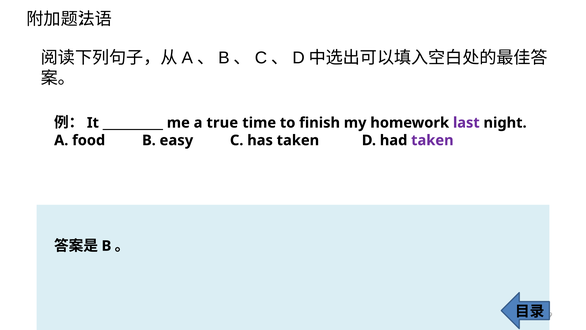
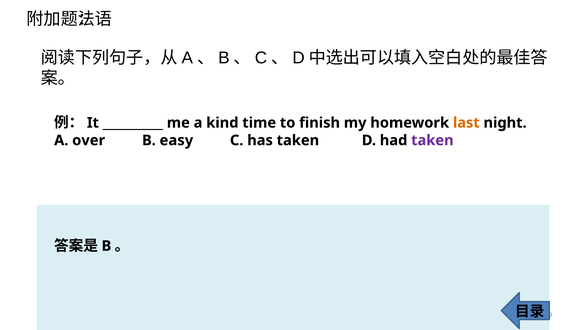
true: true -> kind (222, 123)
last colour: purple -> orange (466, 123)
food: food -> over (89, 140)
